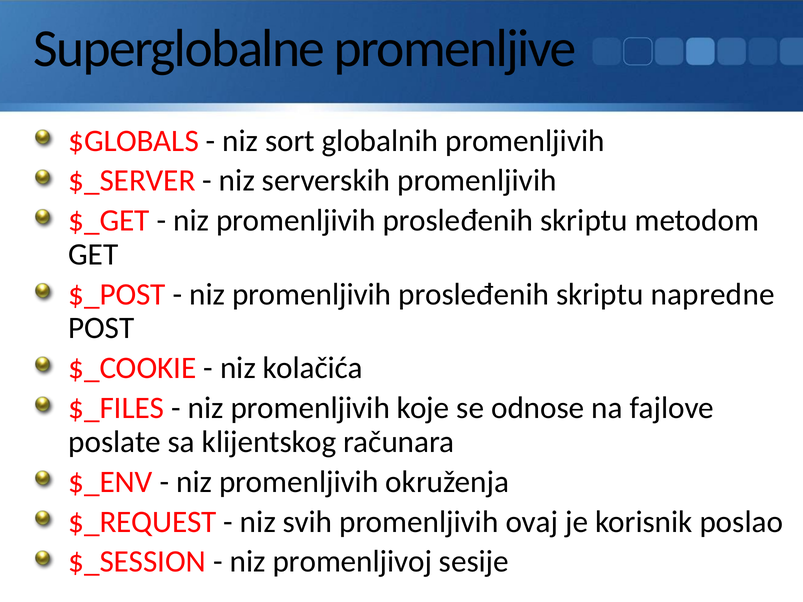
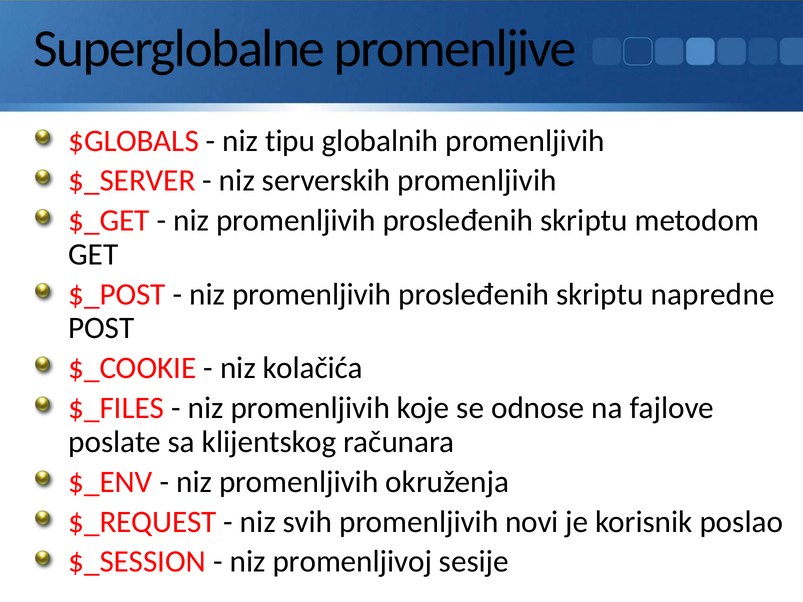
sort: sort -> tipu (290, 141)
ovaj: ovaj -> novi (532, 522)
